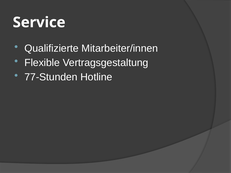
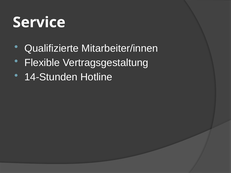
77-Stunden: 77-Stunden -> 14-Stunden (51, 77)
